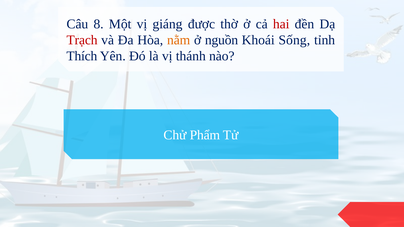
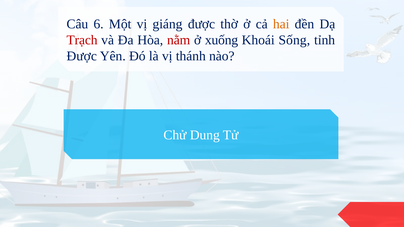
8: 8 -> 6 (99, 24)
hai colour: red -> orange (281, 24)
nằm colour: orange -> red (179, 40)
nguồn: nguồn -> xuống (222, 40)
Thích: Thích -> Được (82, 56)
Phẩm: Phẩm -> Dung (205, 135)
